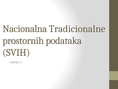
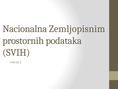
Tradicionalne: Tradicionalne -> Zemljopisnim (77, 29)
